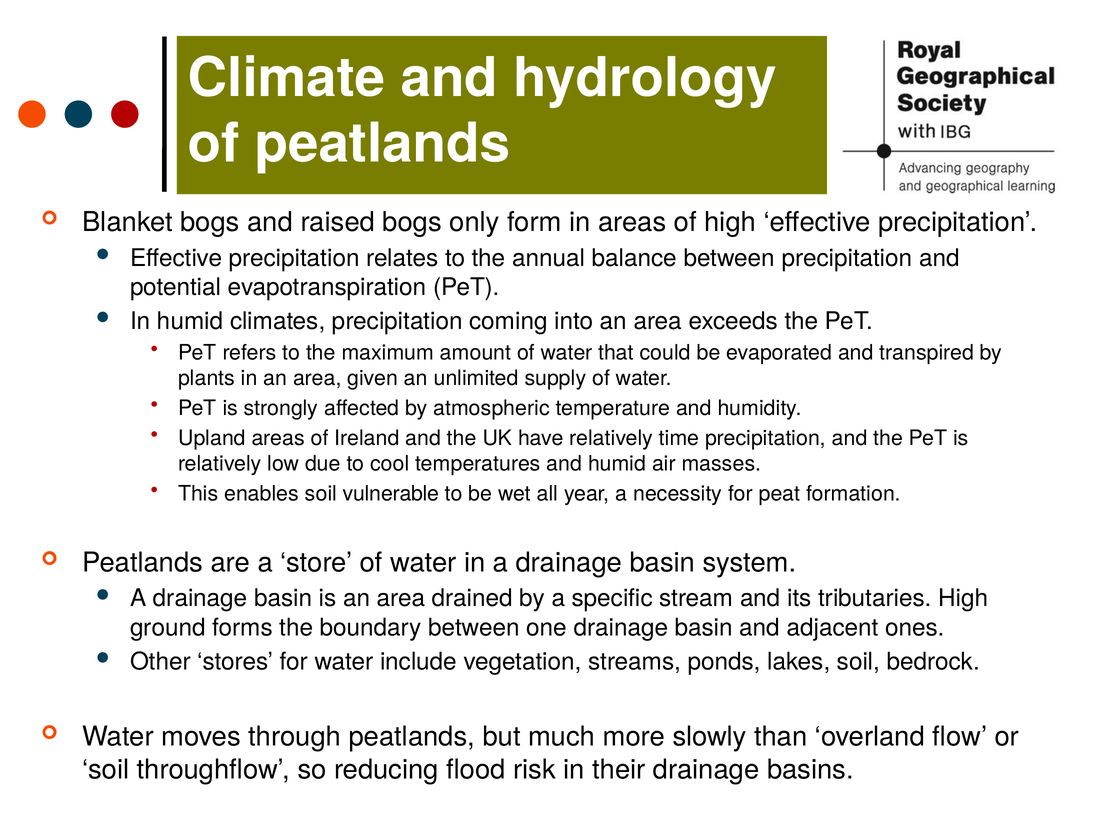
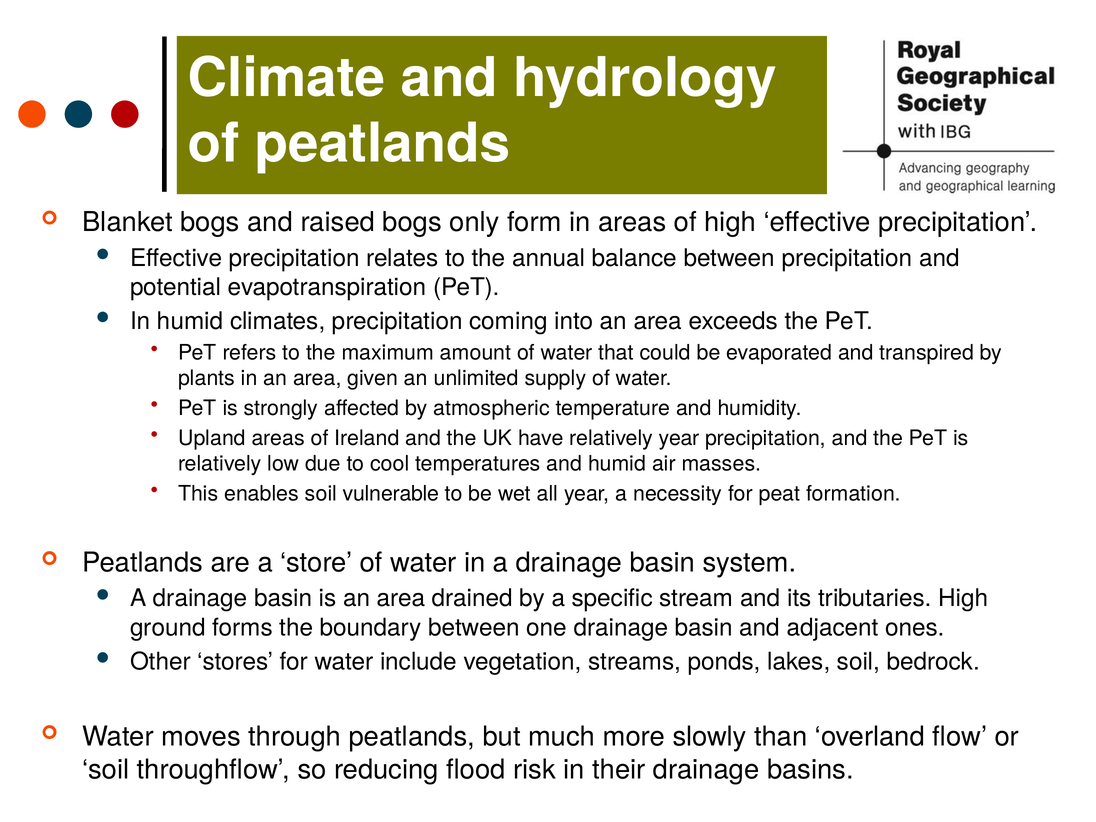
relatively time: time -> year (679, 438)
